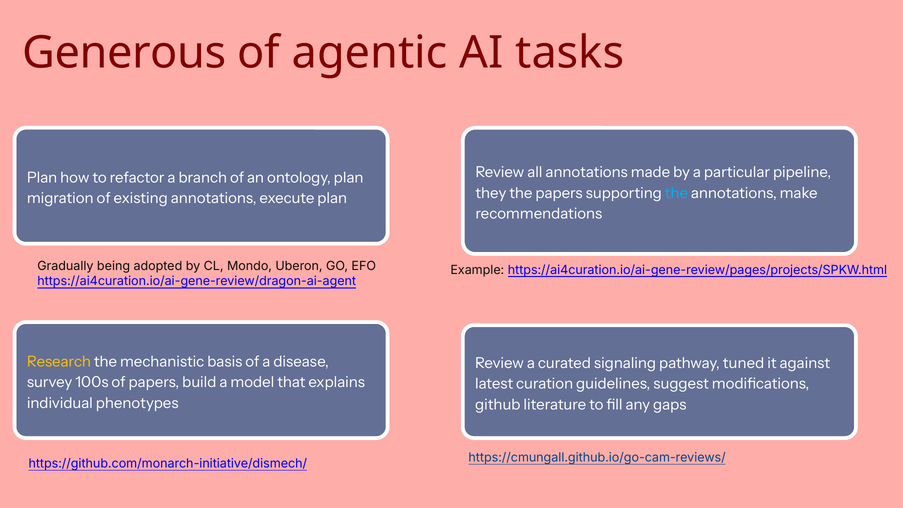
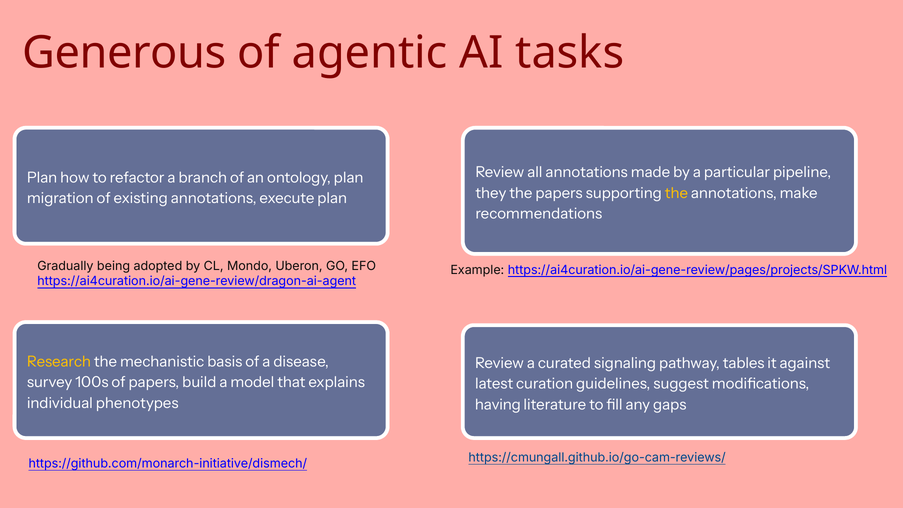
the colour: light blue -> yellow (676, 193)
tuned: tuned -> tables (744, 363)
github: github -> having (498, 405)
